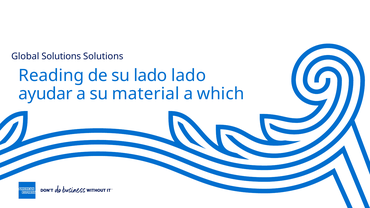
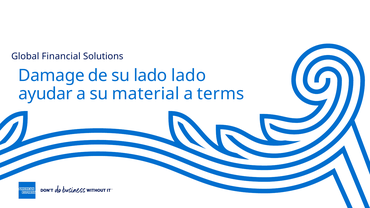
Global Solutions: Solutions -> Financial (61, 56)
Reading: Reading -> Damage (51, 76)
which: which -> terms (221, 94)
